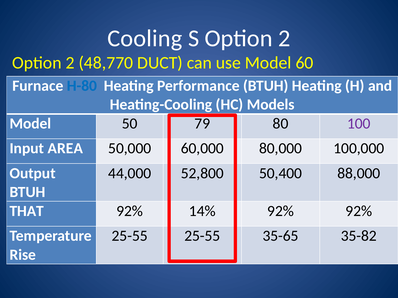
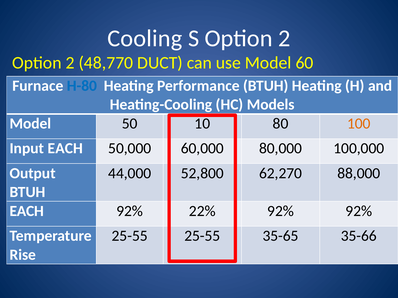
79: 79 -> 10 (202, 124)
100 colour: purple -> orange (359, 124)
Input AREA: AREA -> EACH (65, 149)
50,400: 50,400 -> 62,270 (281, 173)
THAT: THAT -> EACH (27, 211)
14%: 14% -> 22% (202, 211)
35-82: 35-82 -> 35-66 (359, 236)
